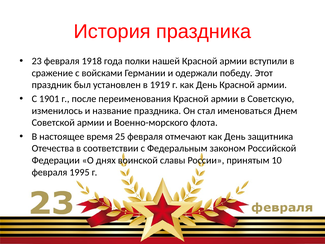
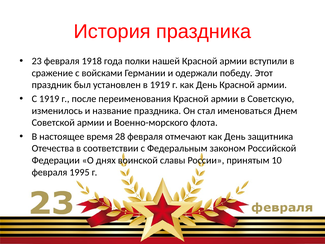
С 1901: 1901 -> 1919 (49, 99)
25: 25 -> 28 (120, 136)
